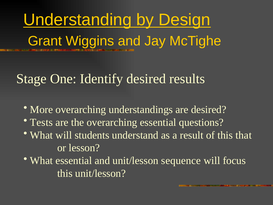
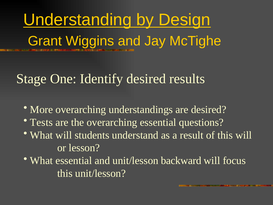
this that: that -> will (244, 135)
sequence: sequence -> backward (181, 160)
